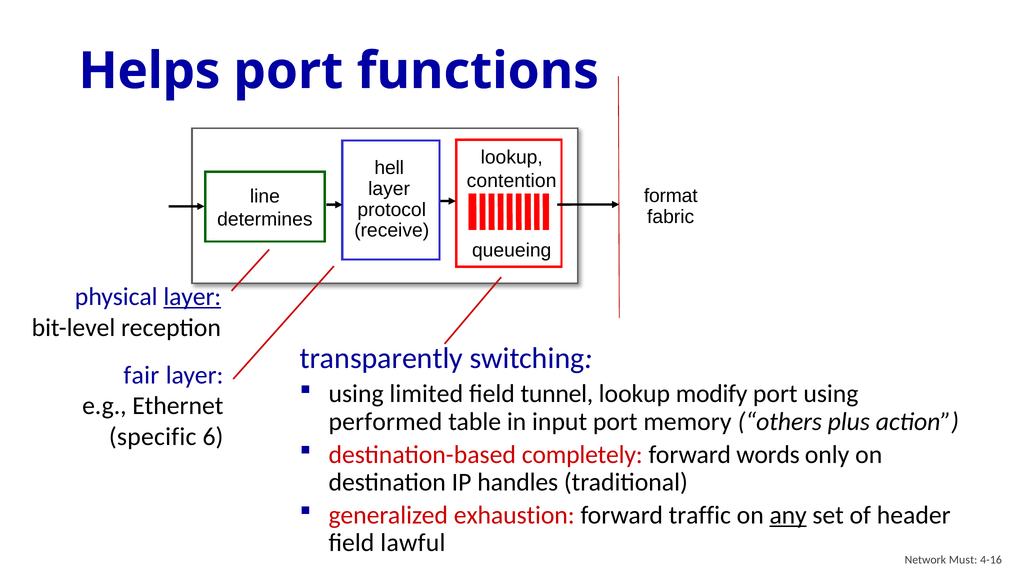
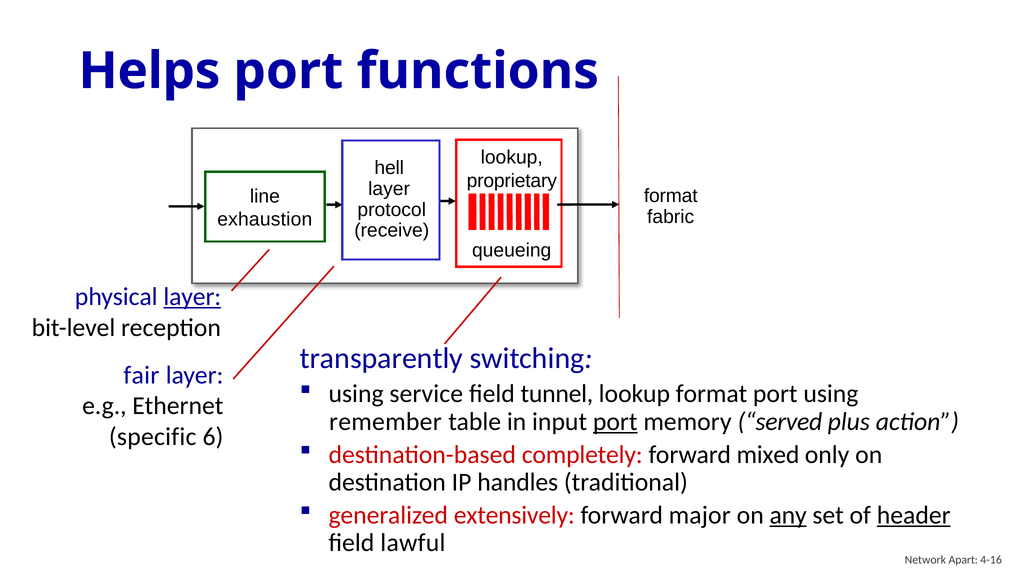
contention: contention -> proprietary (512, 181)
determines: determines -> exhaustion (265, 219)
limited: limited -> service (426, 394)
lookup modify: modify -> format (712, 394)
performed: performed -> remember (385, 421)
port underline: none -> present (615, 421)
others: others -> served (780, 421)
words: words -> mixed (768, 454)
exhaustion: exhaustion -> extensively (514, 515)
traffic: traffic -> major (700, 515)
header underline: none -> present (914, 515)
Must: Must -> Apart (963, 560)
